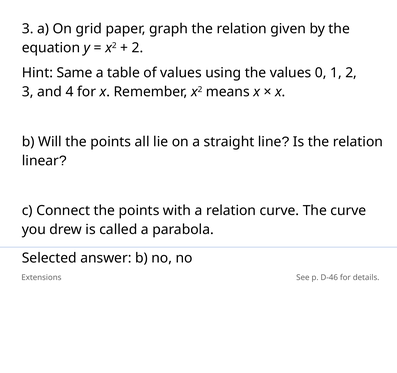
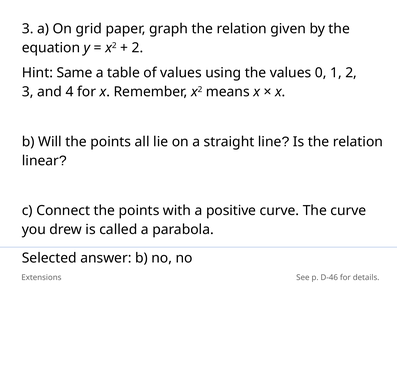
a relation: relation -> positive (231, 211)
